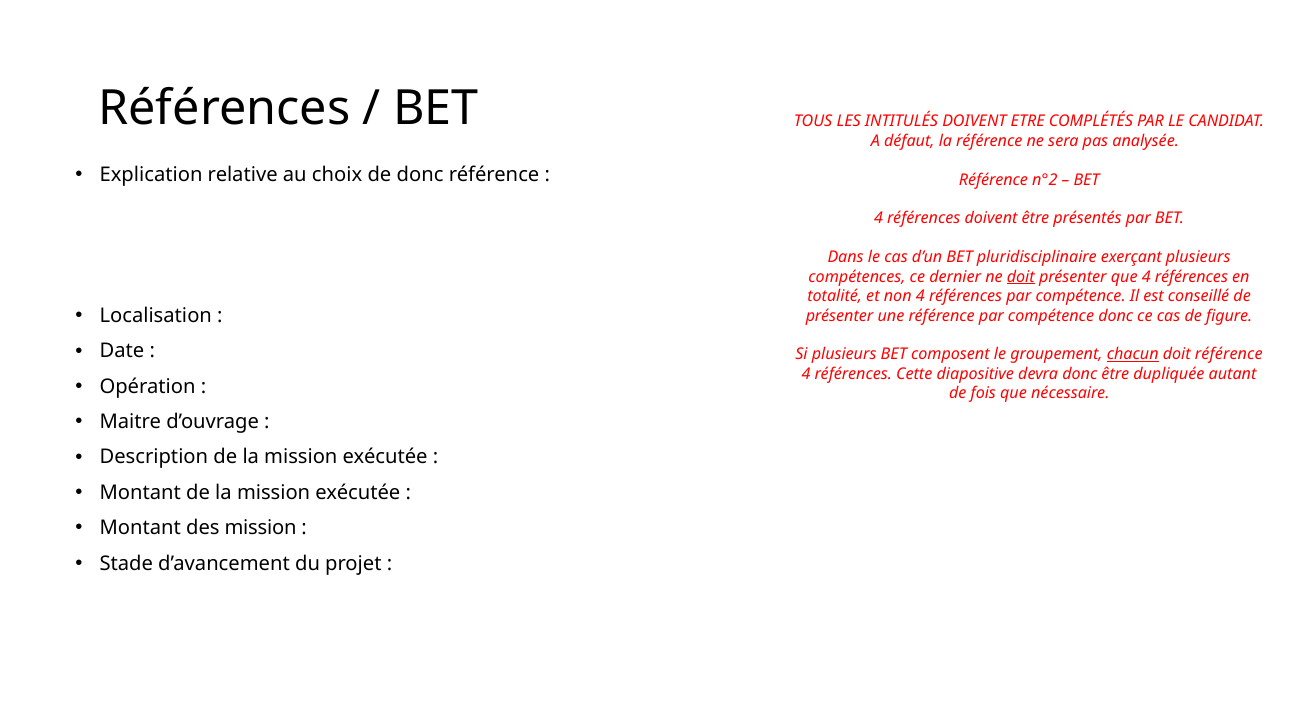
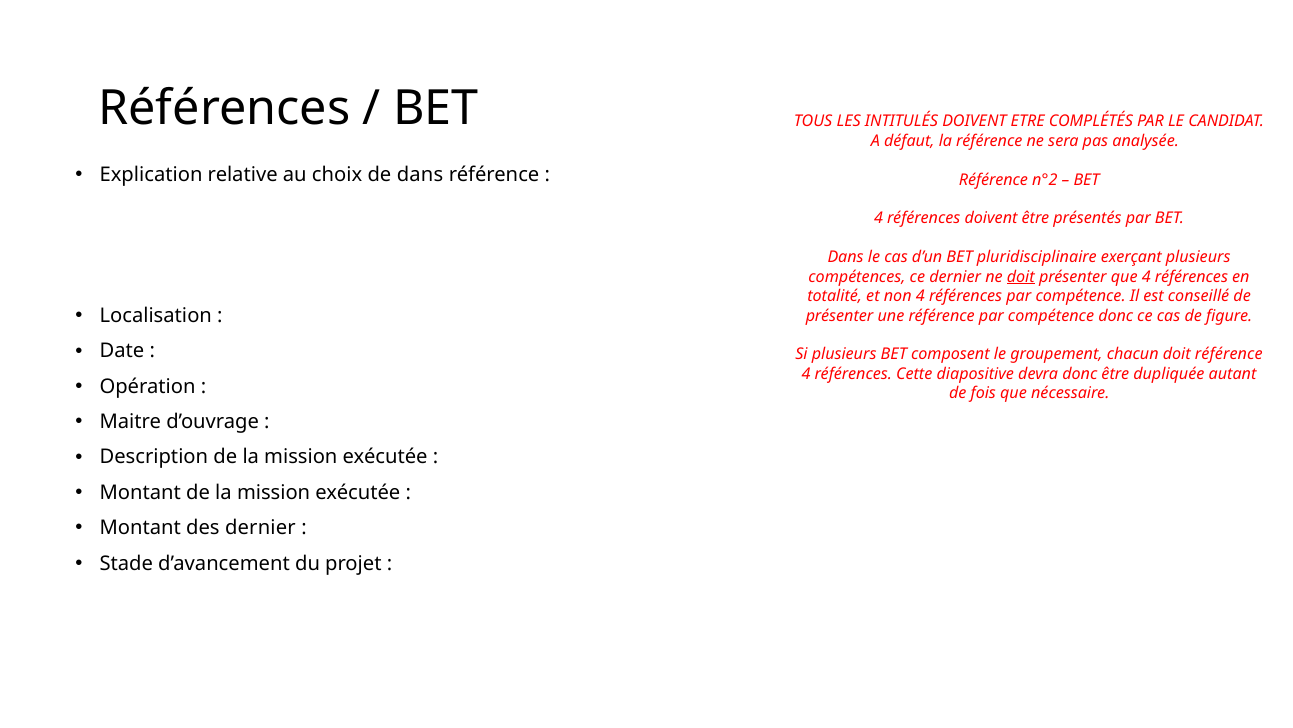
de donc: donc -> dans (420, 174)
chacun underline: present -> none (1133, 354)
des mission: mission -> dernier (260, 527)
